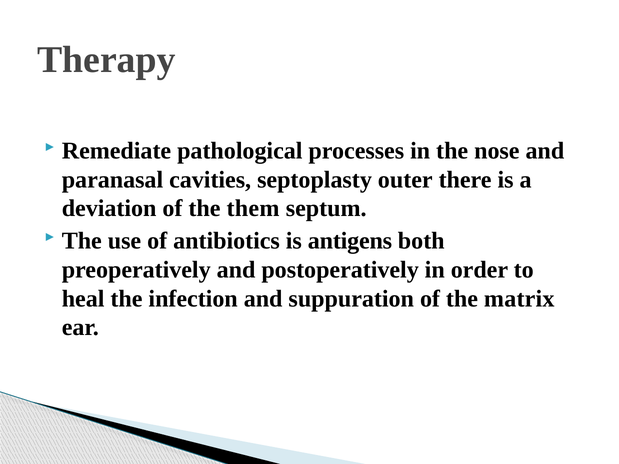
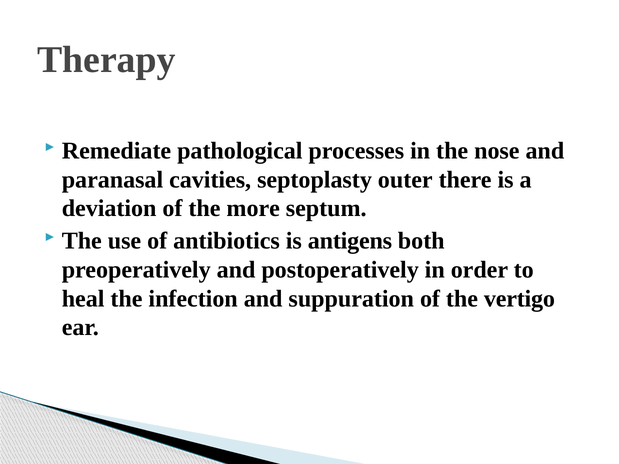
them: them -> more (253, 209)
matrix: matrix -> vertigo (519, 299)
